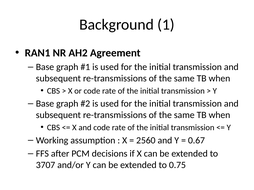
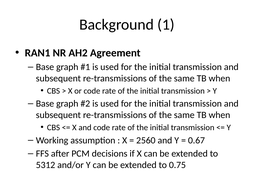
3707: 3707 -> 5312 (46, 165)
